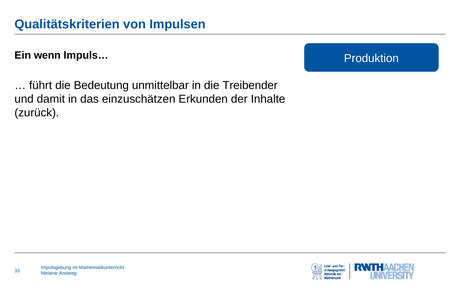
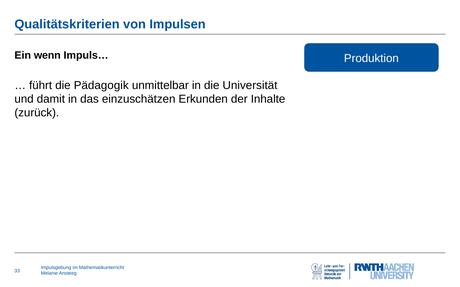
Bedeutung: Bedeutung -> Pädagogik (101, 85)
Treibender: Treibender -> Universität (250, 85)
